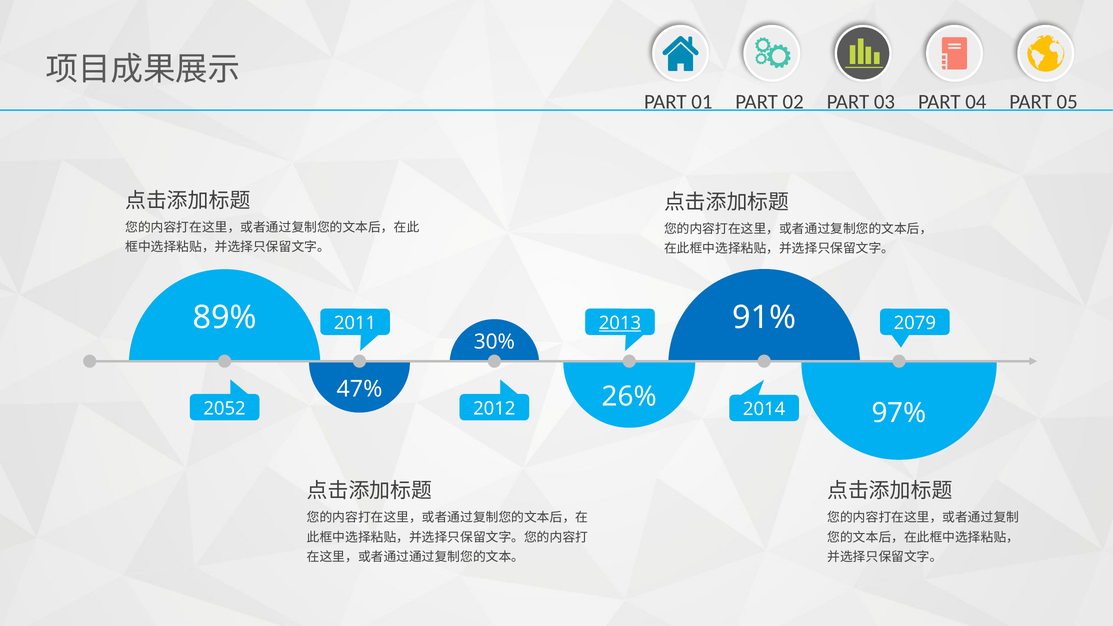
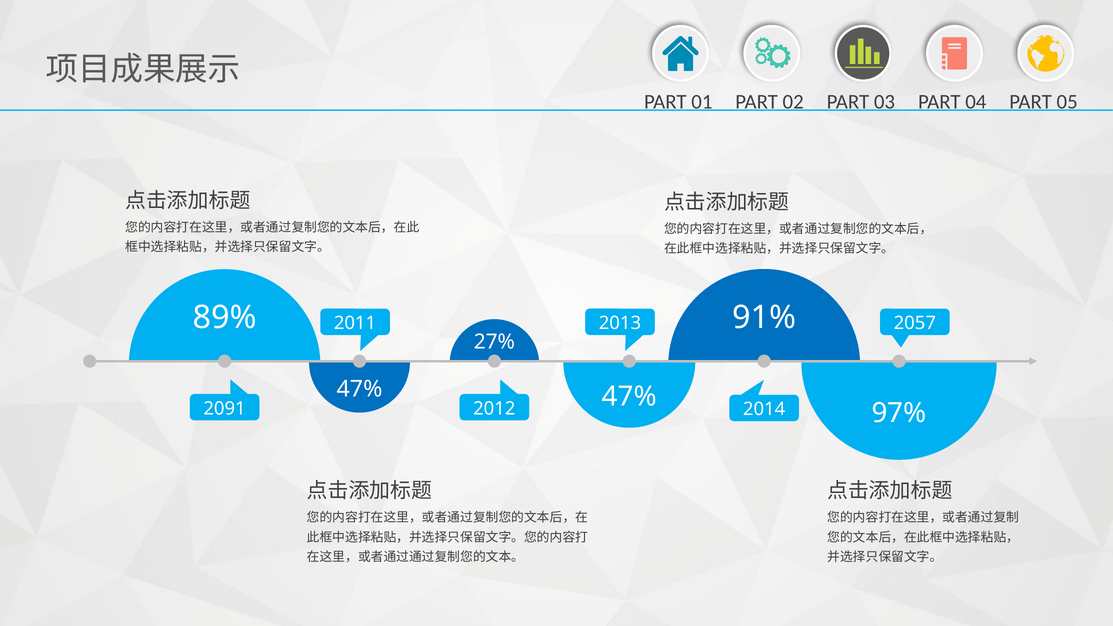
2079: 2079 -> 2057 (915, 323)
2013 underline: present -> none (620, 323)
30%: 30% -> 27% (494, 342)
47% 26%: 26% -> 47% (629, 397)
2052: 2052 -> 2091 (225, 409)
